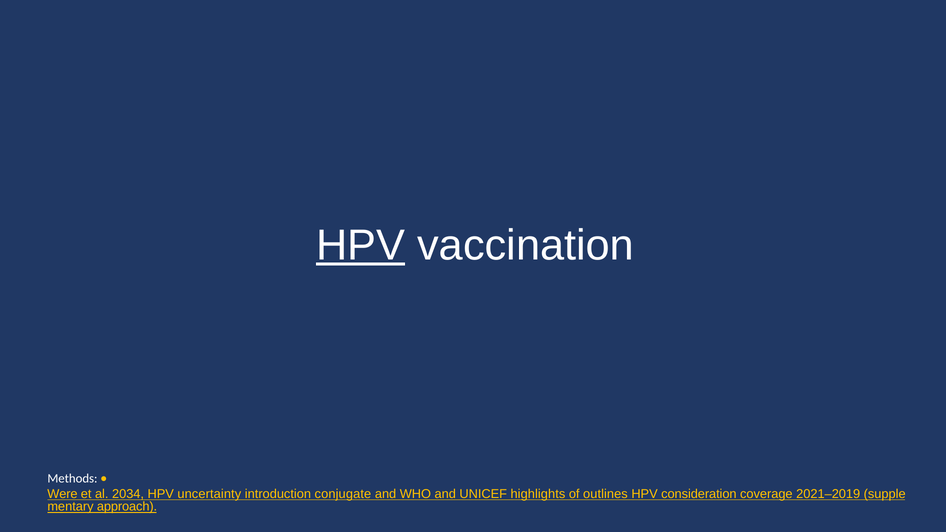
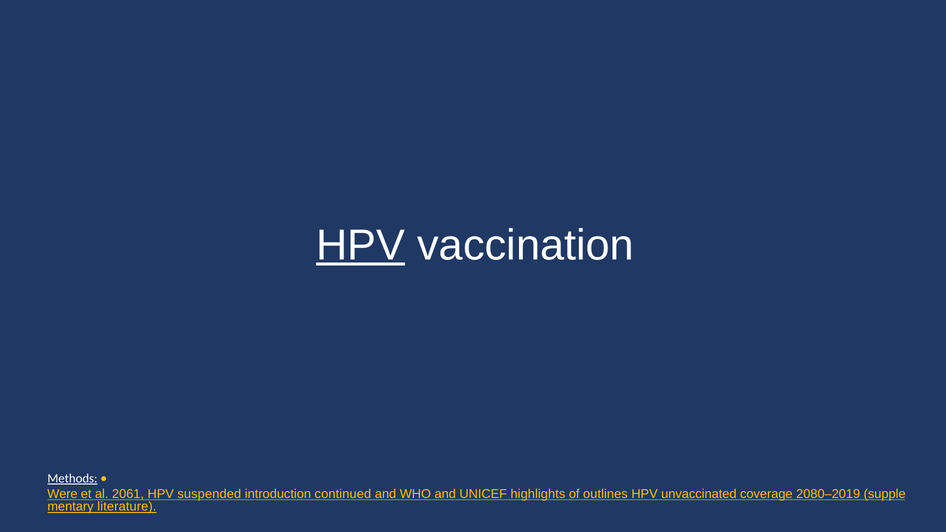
Methods underline: none -> present (72, 478)
2034: 2034 -> 2061 (128, 494)
uncertainty: uncertainty -> suspended (209, 494)
conjugate: conjugate -> continued (343, 494)
consideration: consideration -> unvaccinated (699, 494)
2021–2019: 2021–2019 -> 2080–2019 (828, 494)
approach: approach -> literature (127, 507)
